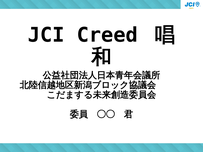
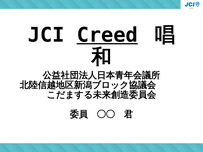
Creed underline: none -> present (107, 35)
